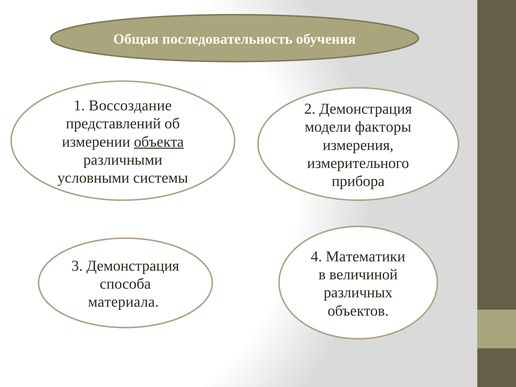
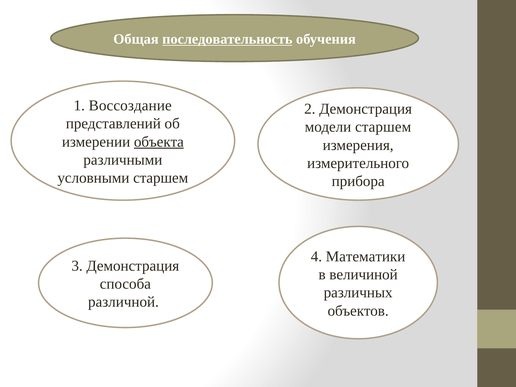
последовательность underline: none -> present (227, 39)
модели факторы: факторы -> старшем (383, 127)
условными системы: системы -> старшем (161, 178)
материала: материала -> различной (123, 302)
